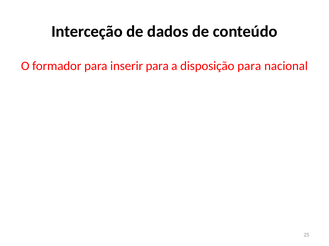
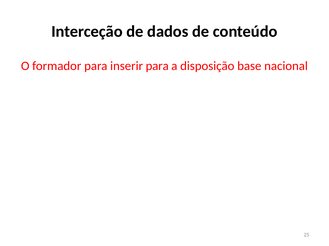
disposição para: para -> base (249, 66)
